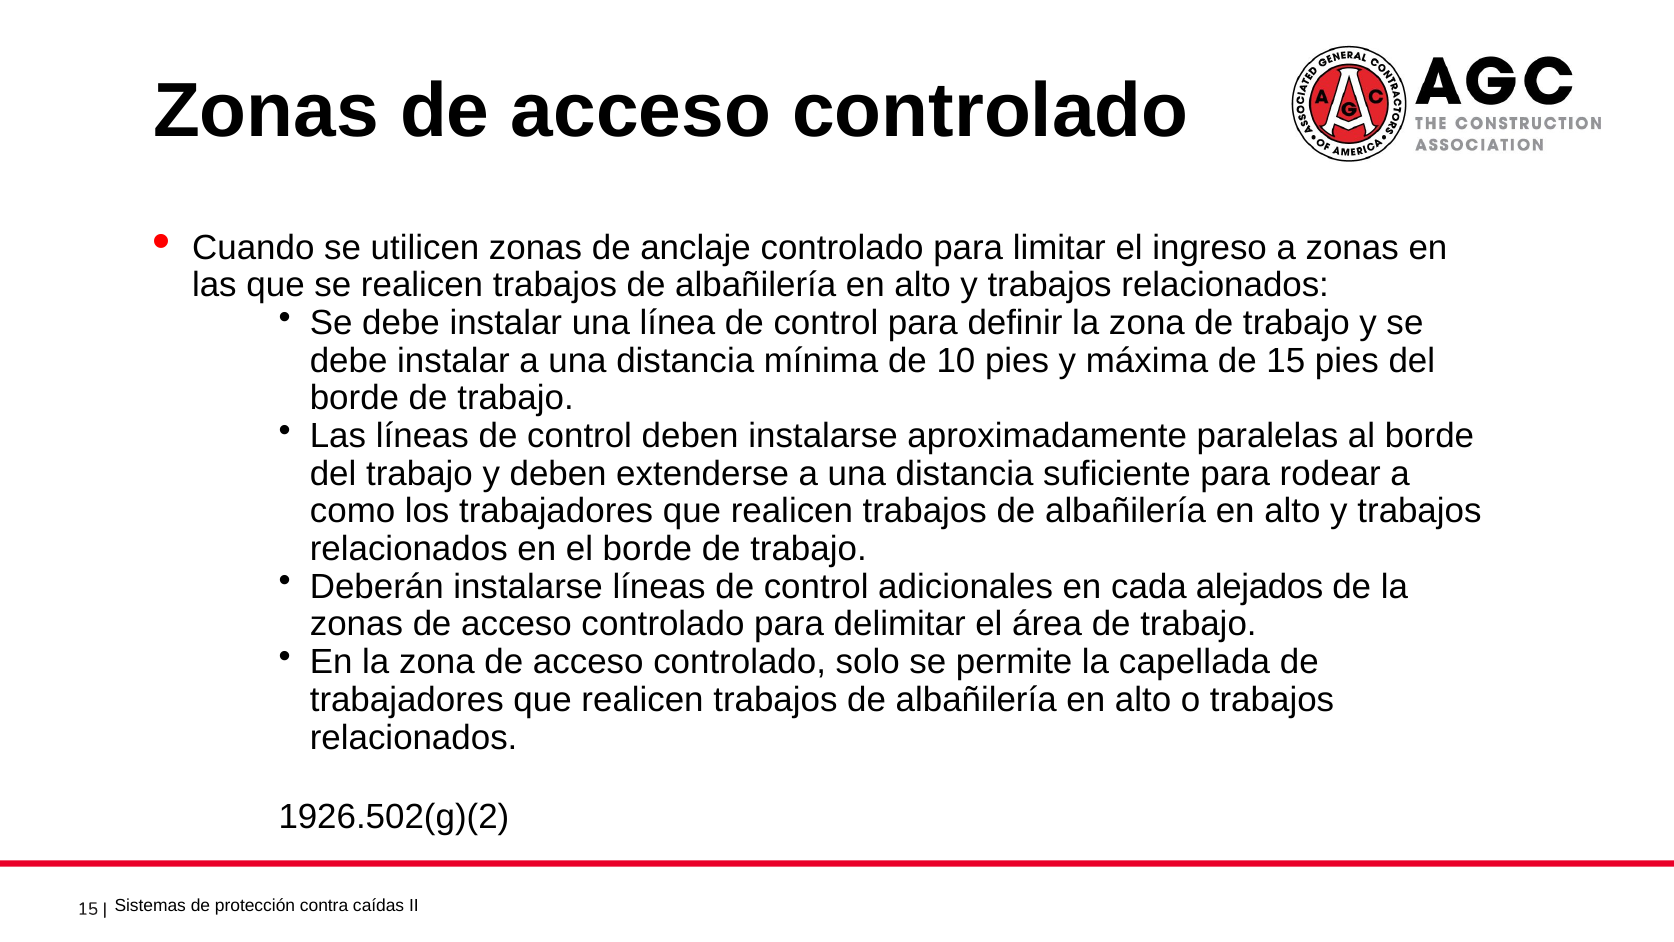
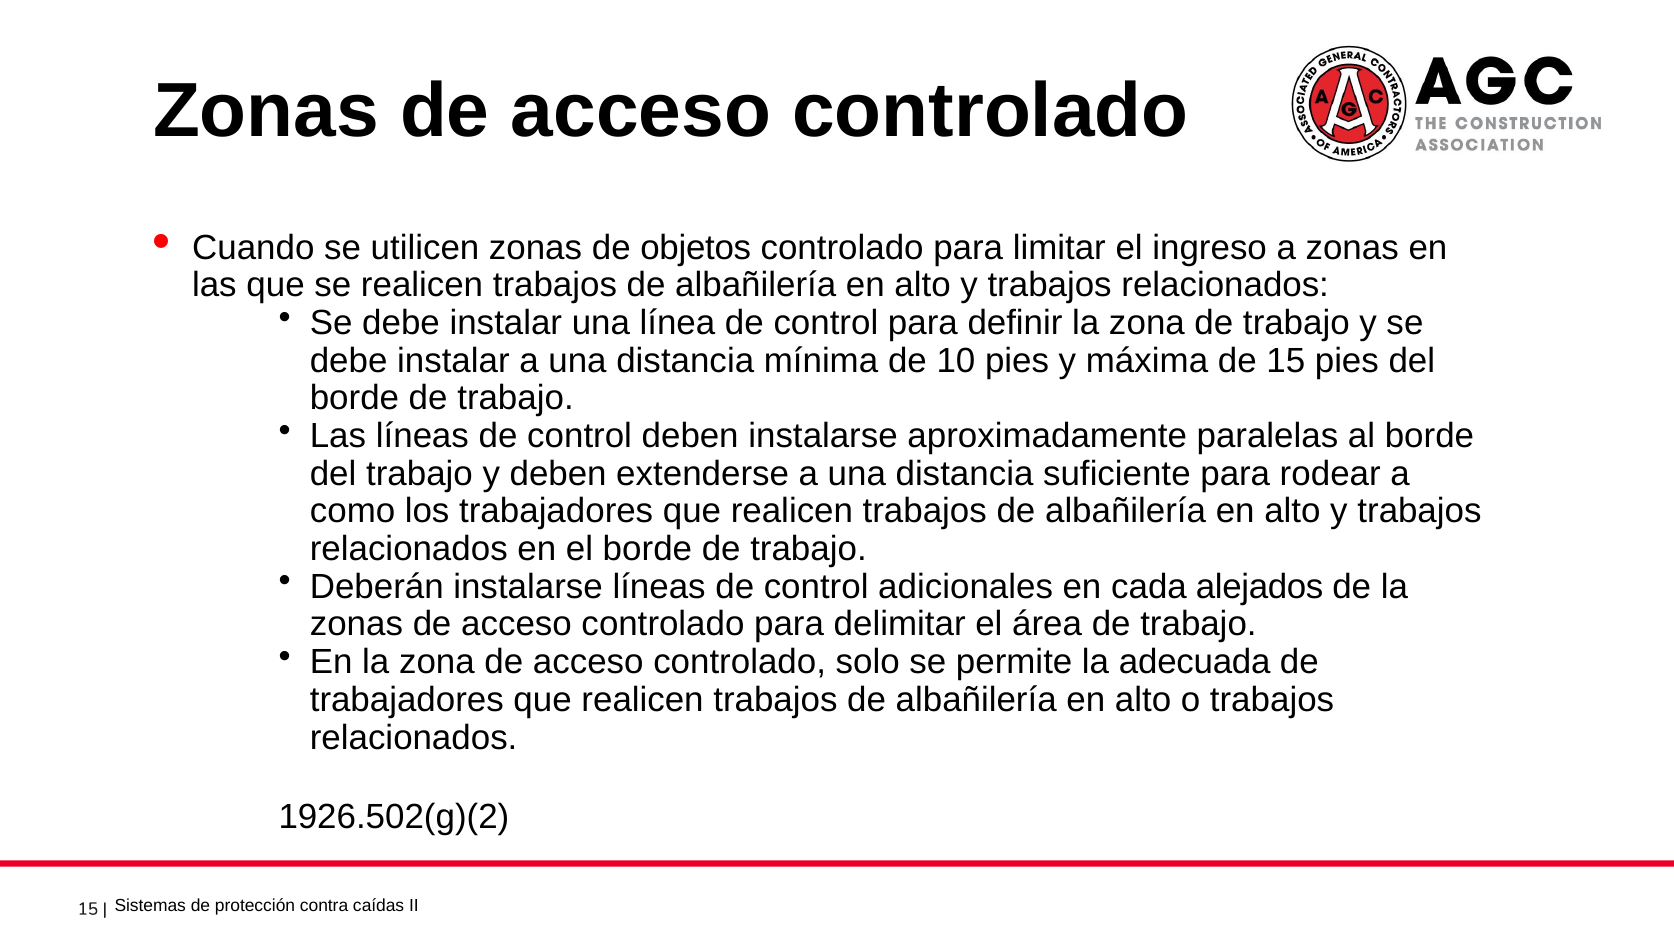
anclaje: anclaje -> objetos (696, 248)
capellada: capellada -> adecuada (1195, 662)
